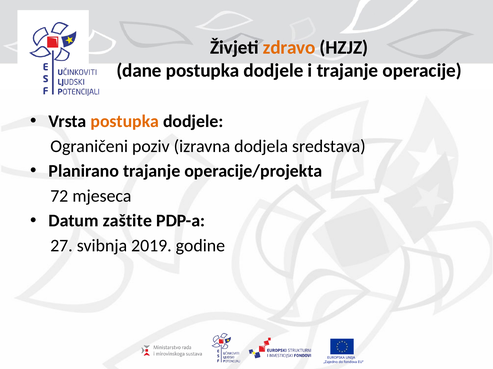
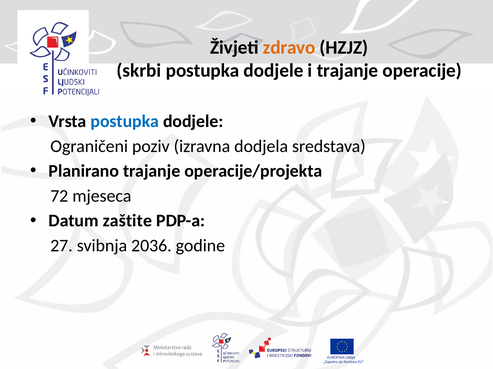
dane: dane -> skrbi (139, 71)
postupka colour: orange -> blue (125, 122)
2019: 2019 -> 2036 (151, 246)
